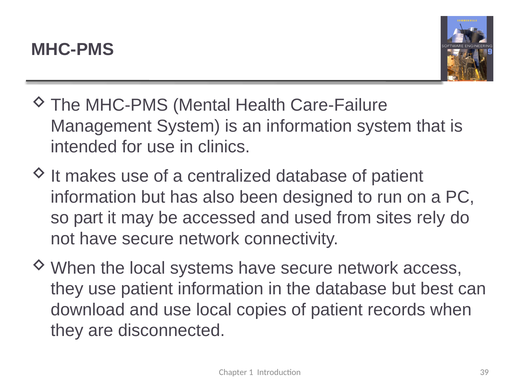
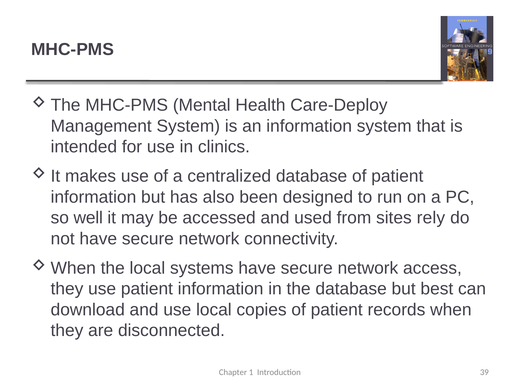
Care-Failure: Care-Failure -> Care-Deploy (339, 105)
part: part -> well (88, 218)
